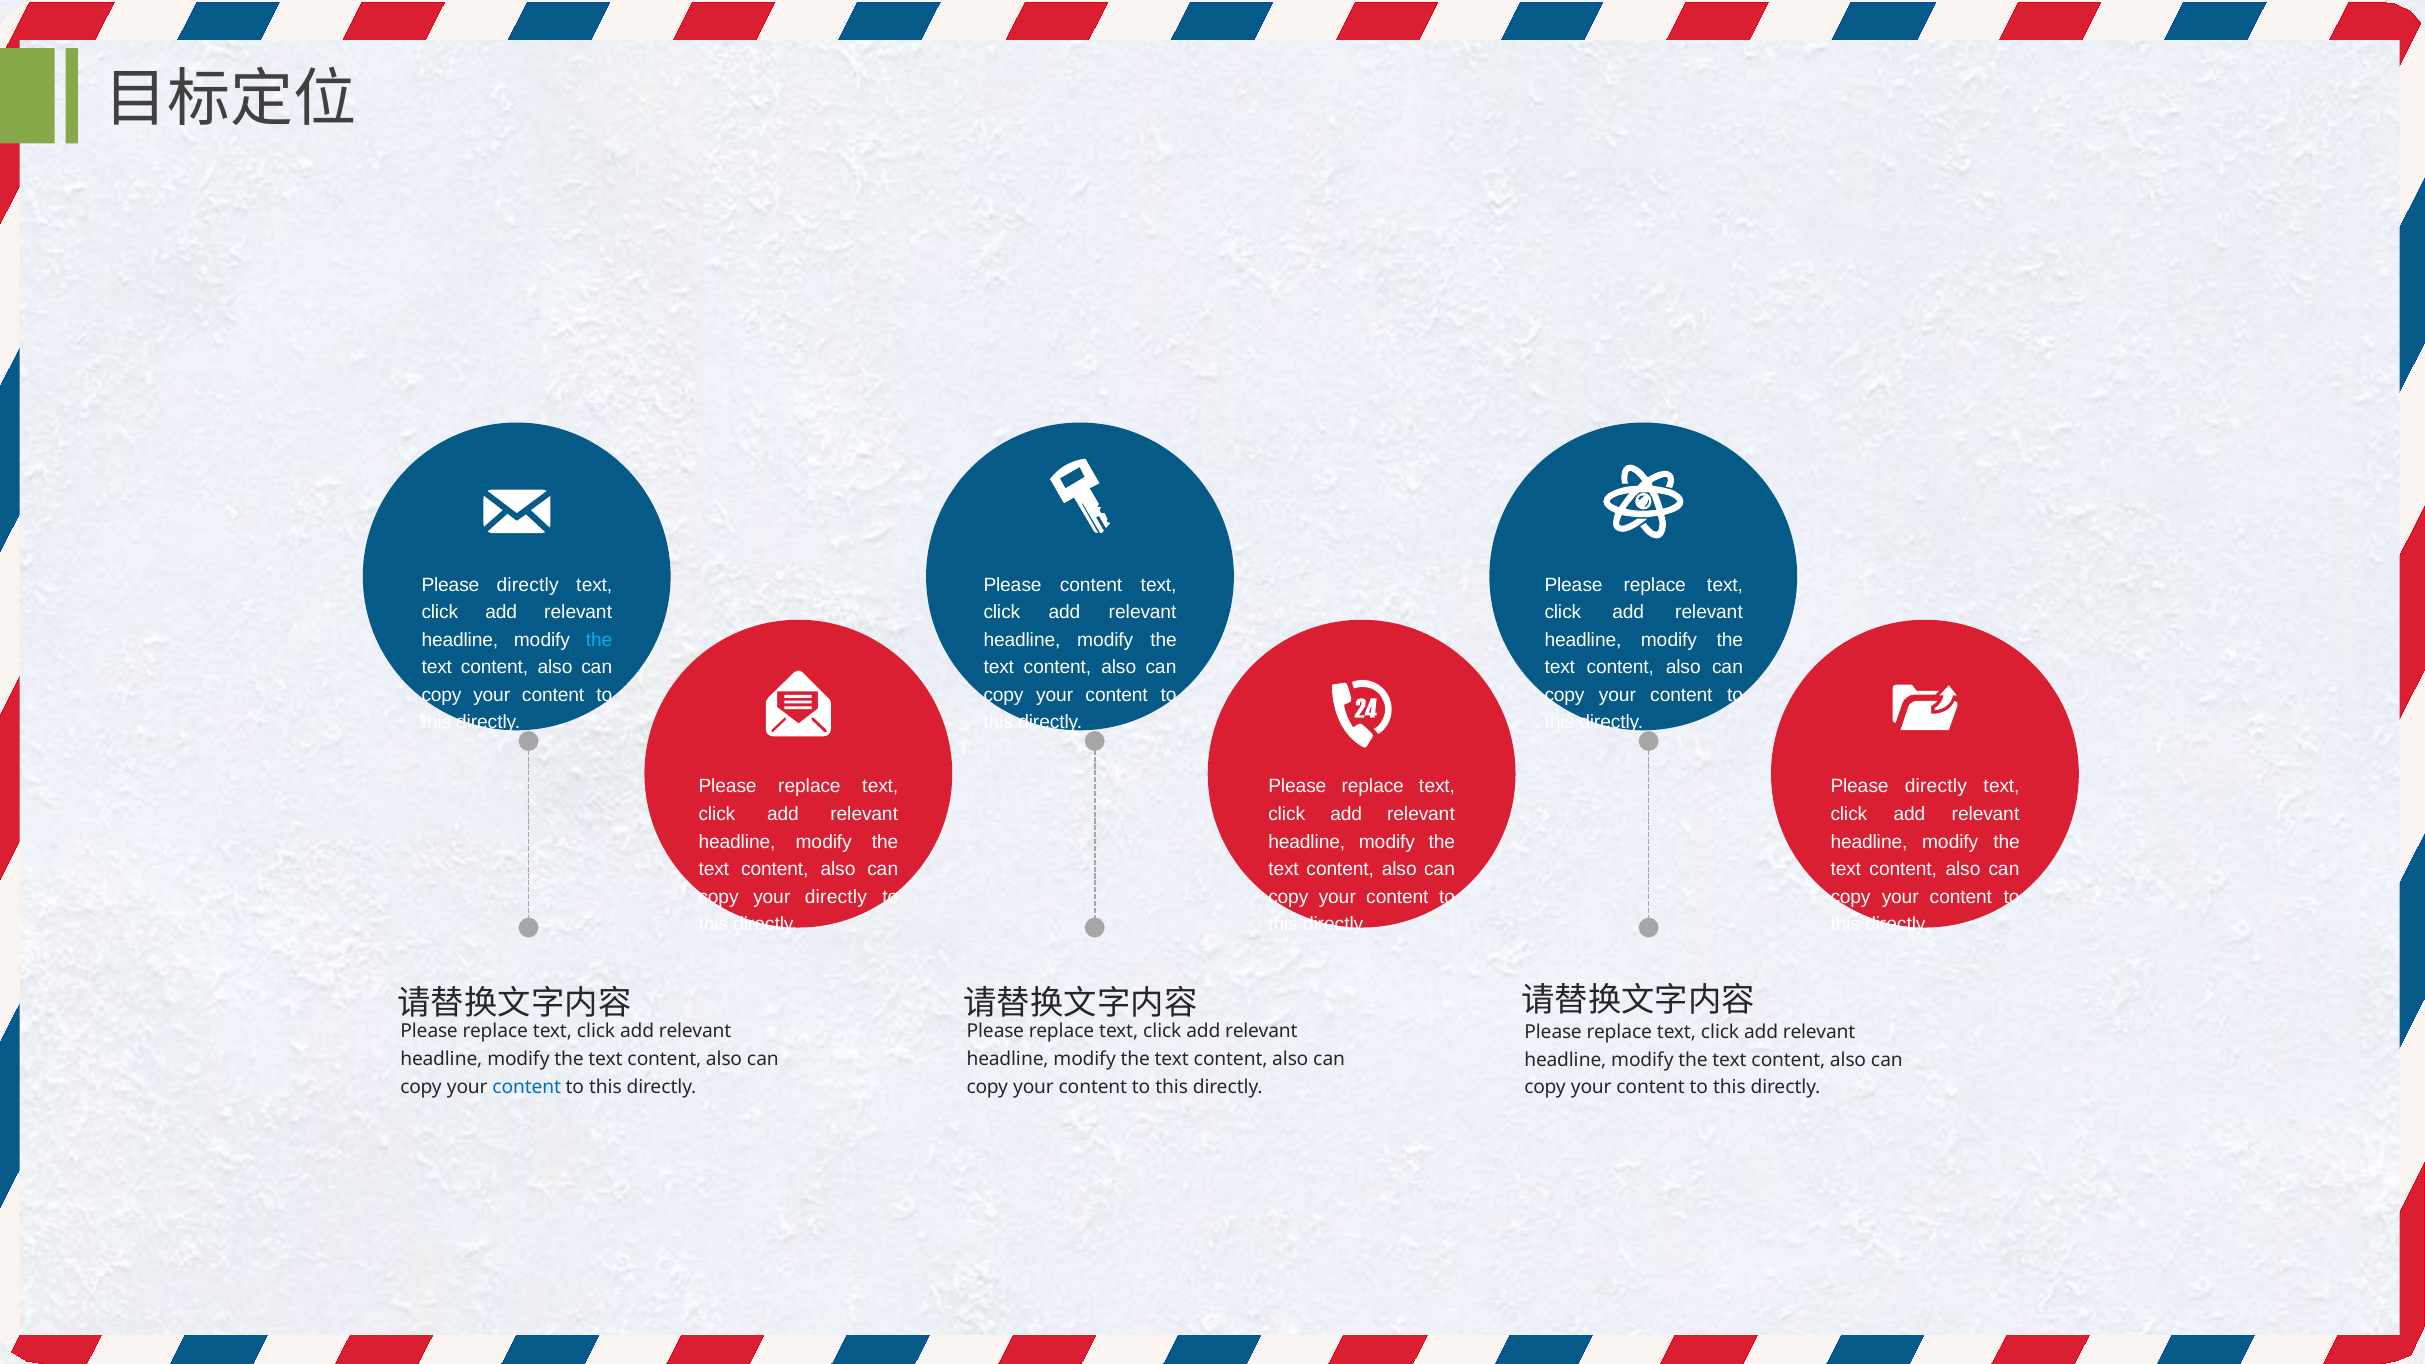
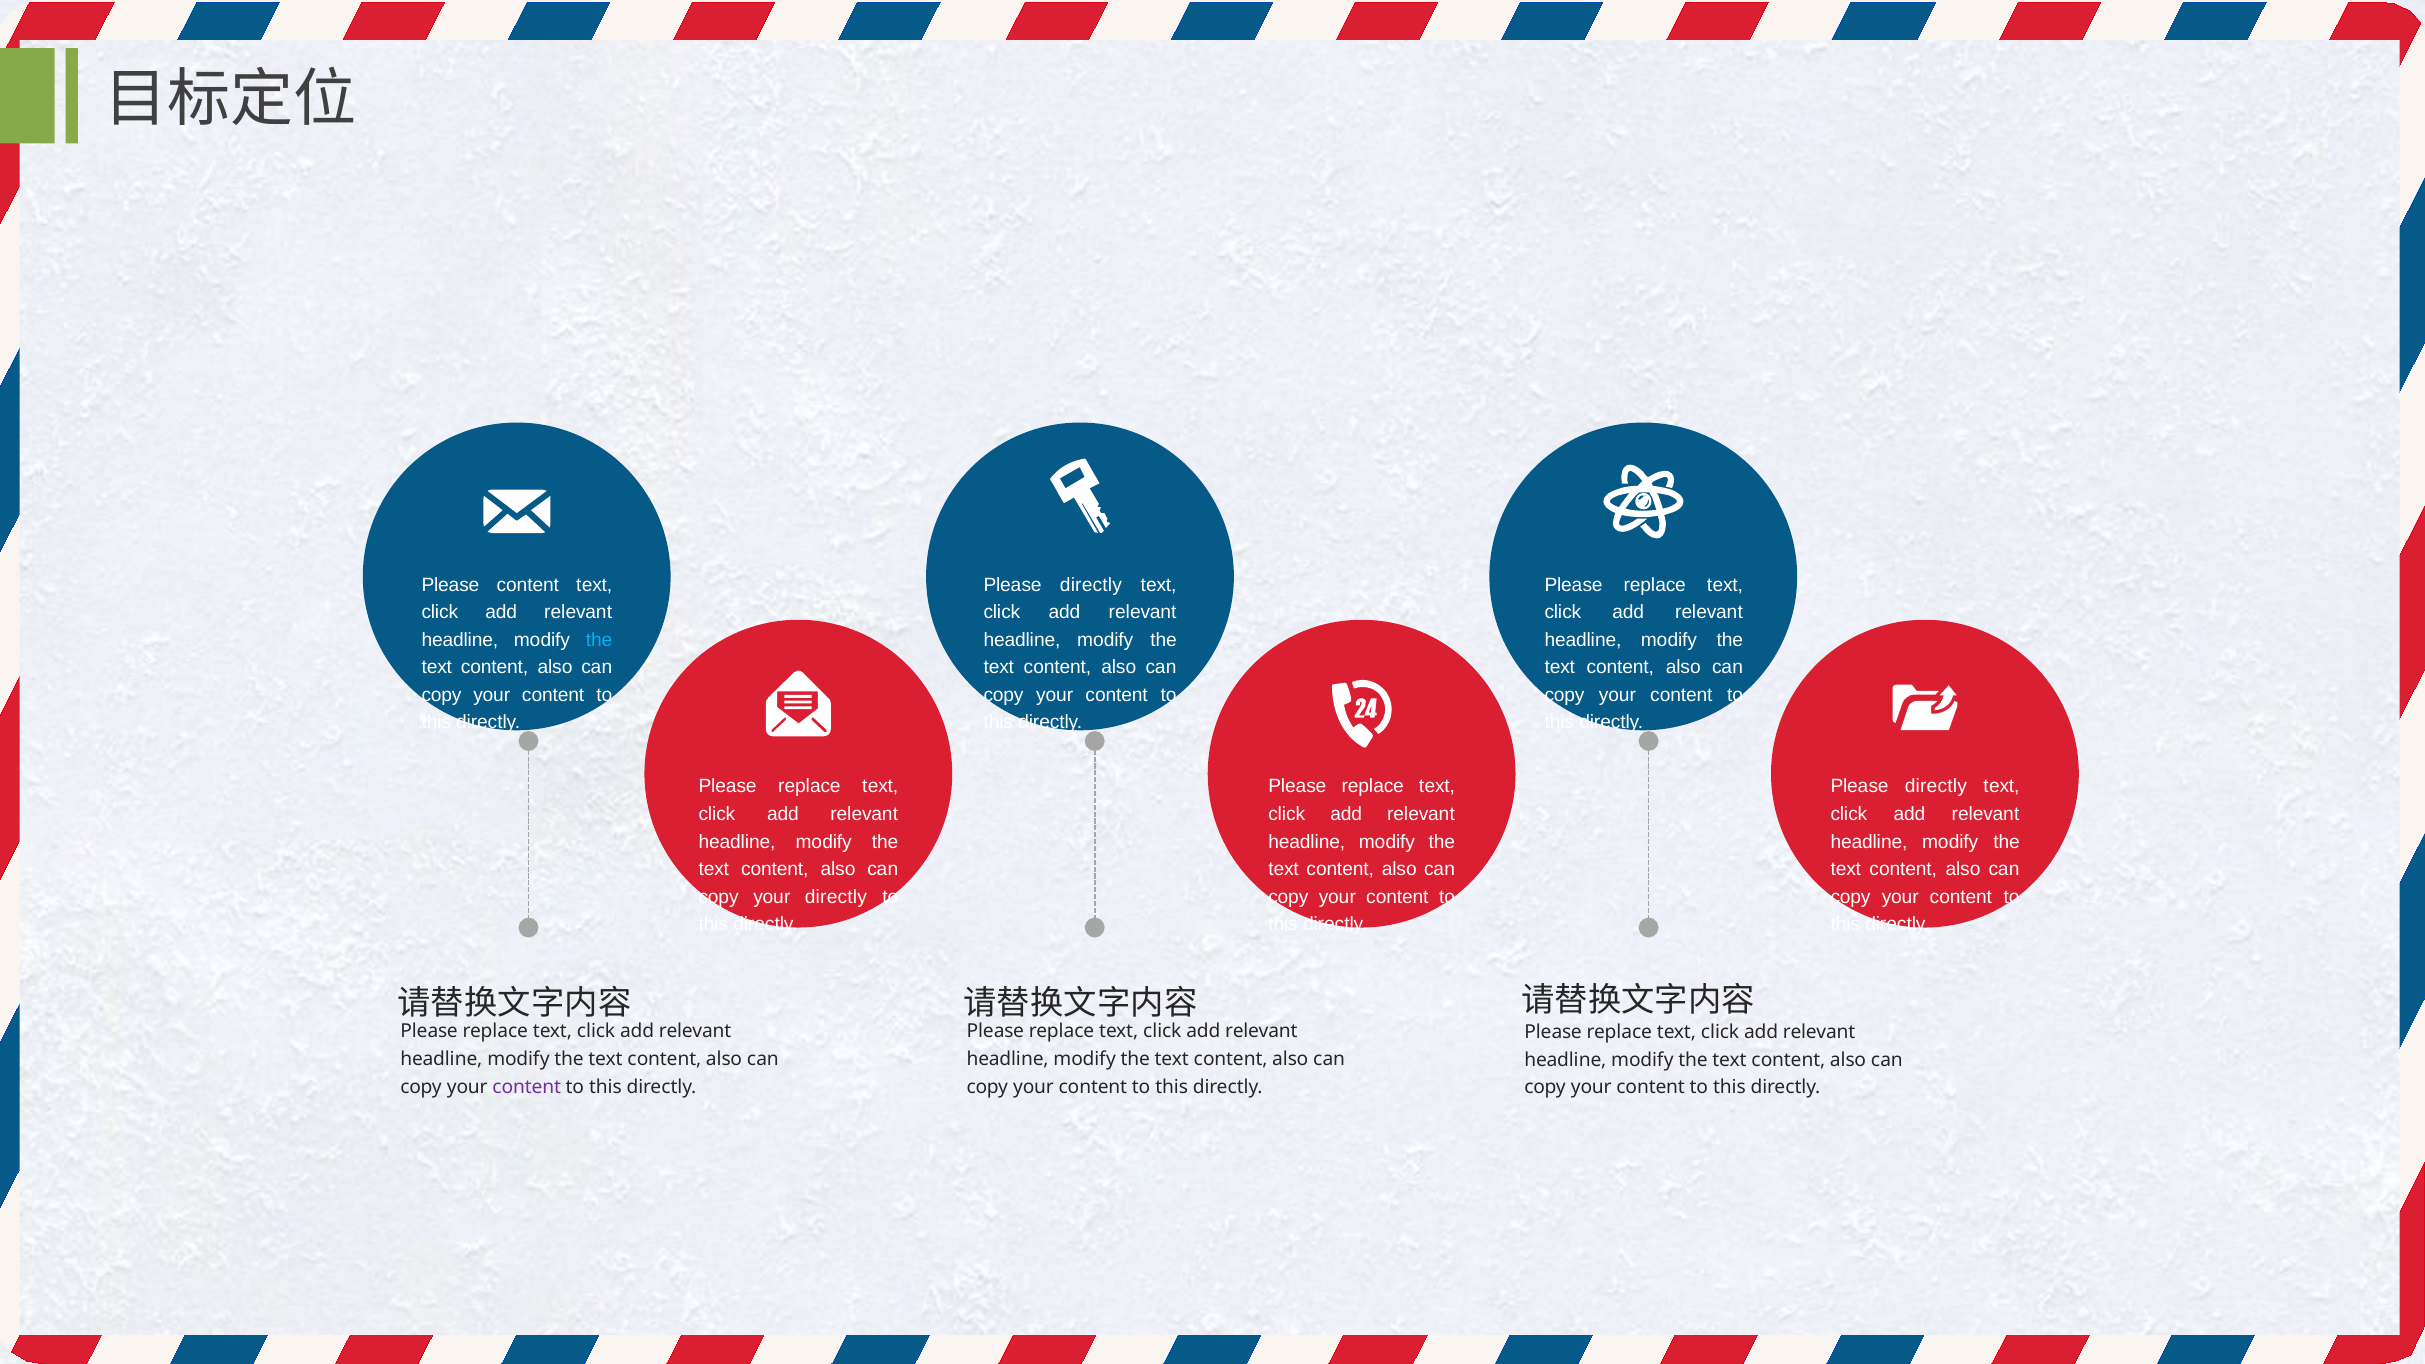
directly: directly -> content (528, 585)
content: content -> directly (1091, 585)
content colour: blue -> purple (527, 1087)
